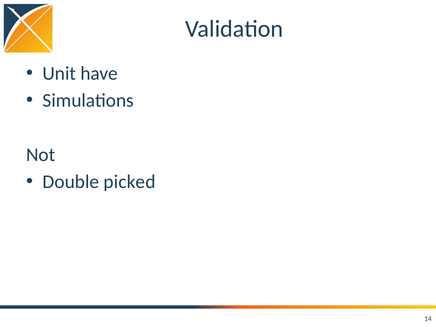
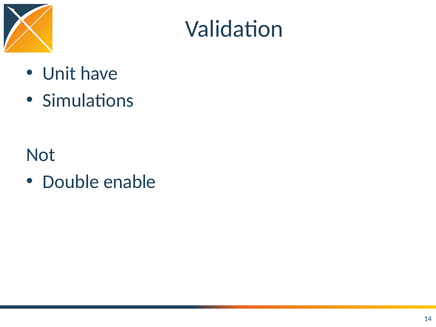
picked: picked -> enable (130, 182)
